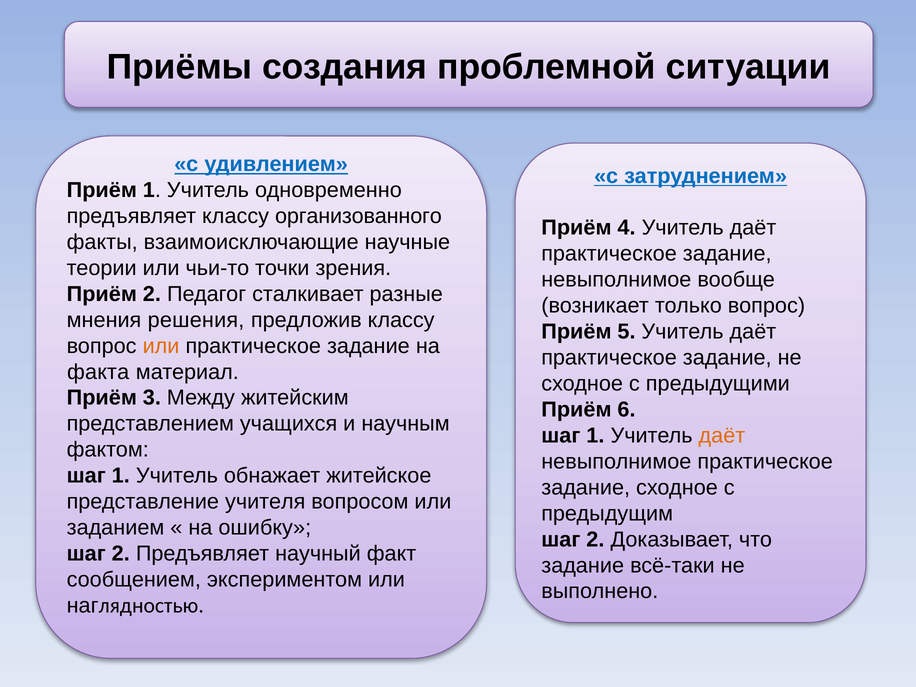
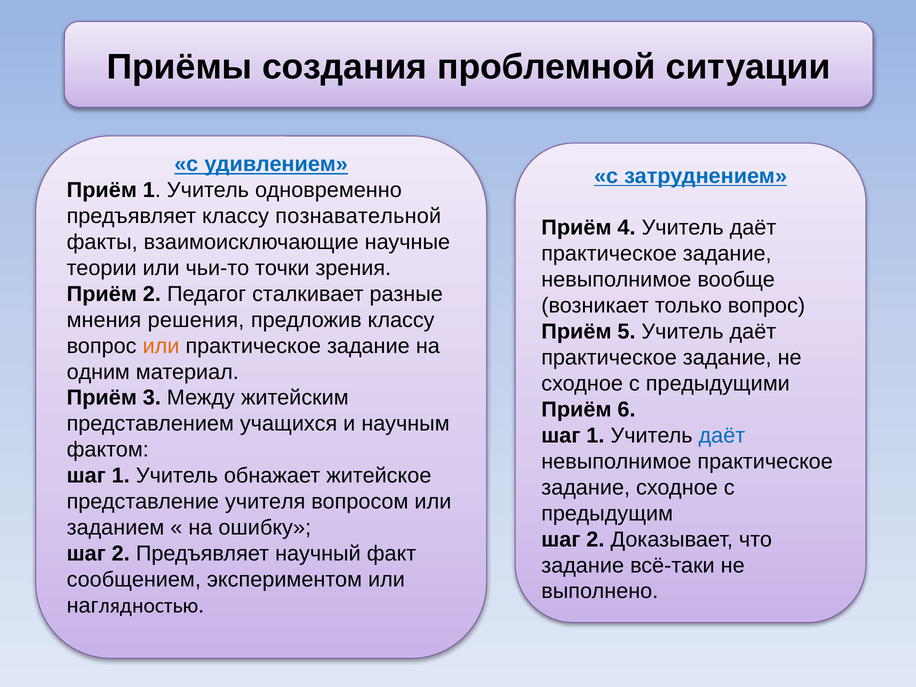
организованного: организованного -> познавательной (358, 216)
факта: факта -> одним (98, 372)
даёт colour: orange -> blue (722, 436)
